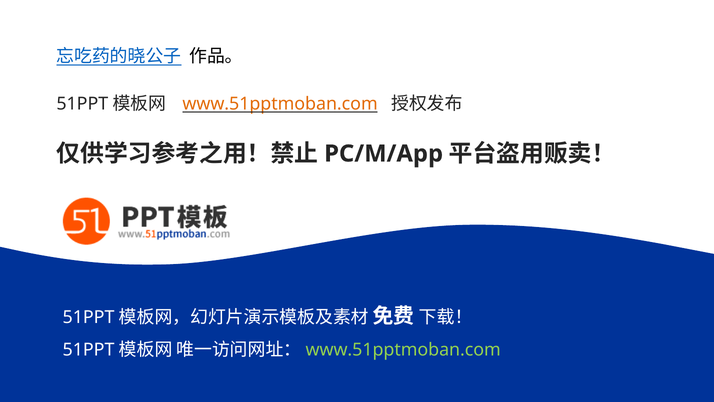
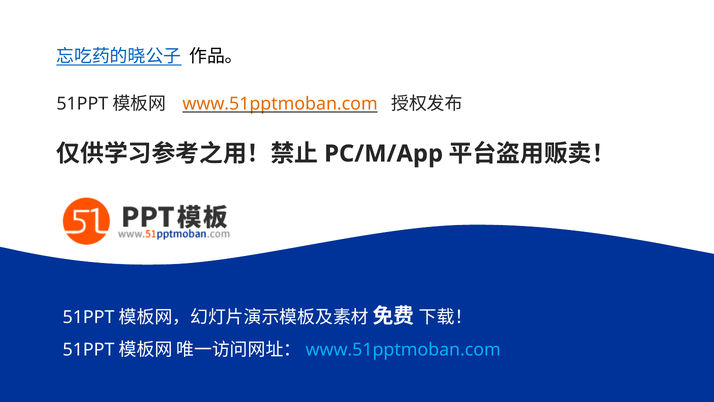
www.51pptmoban.com colour: light green -> light blue (403, 350)
